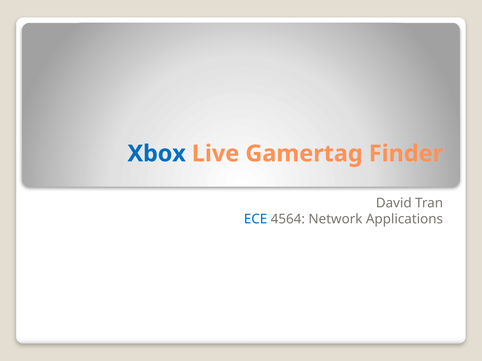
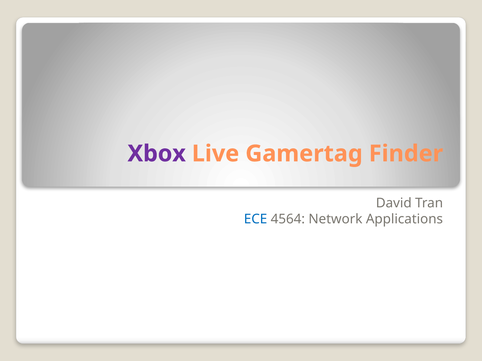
Xbox colour: blue -> purple (157, 154)
